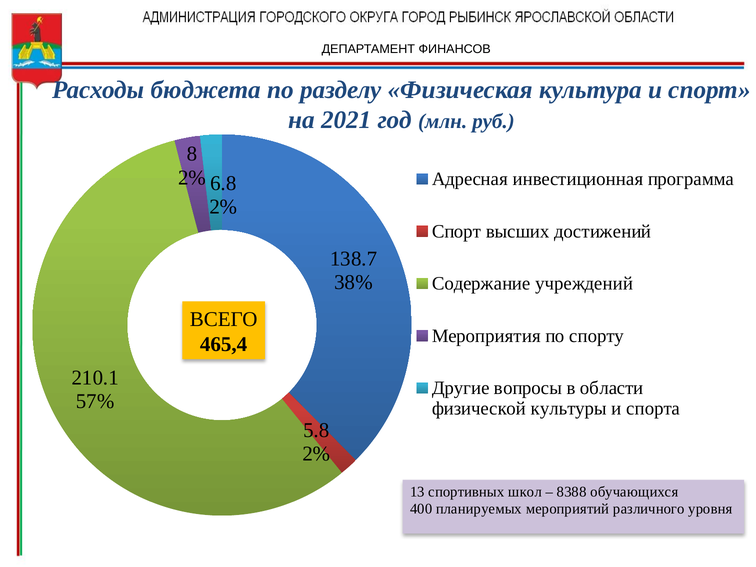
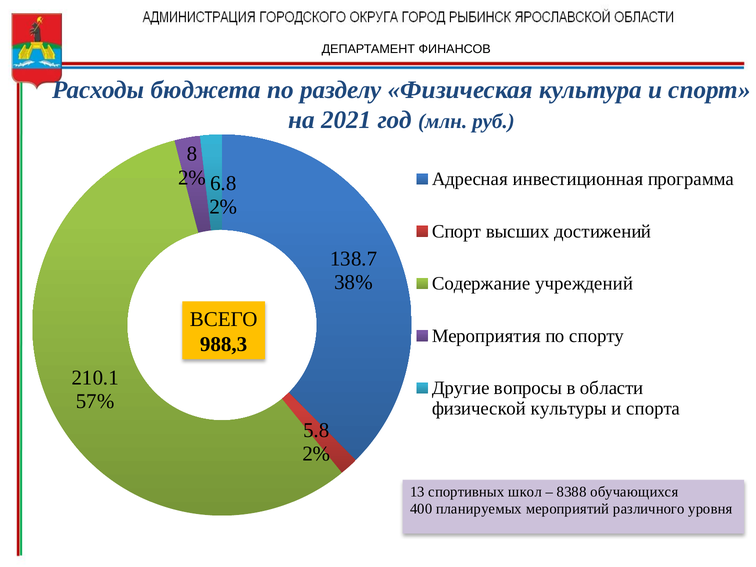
465,4: 465,4 -> 988,3 (224, 344)
